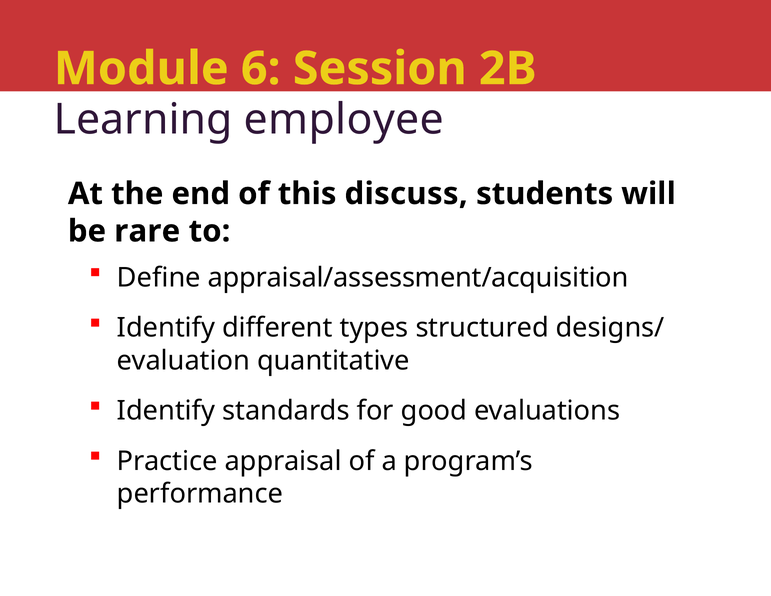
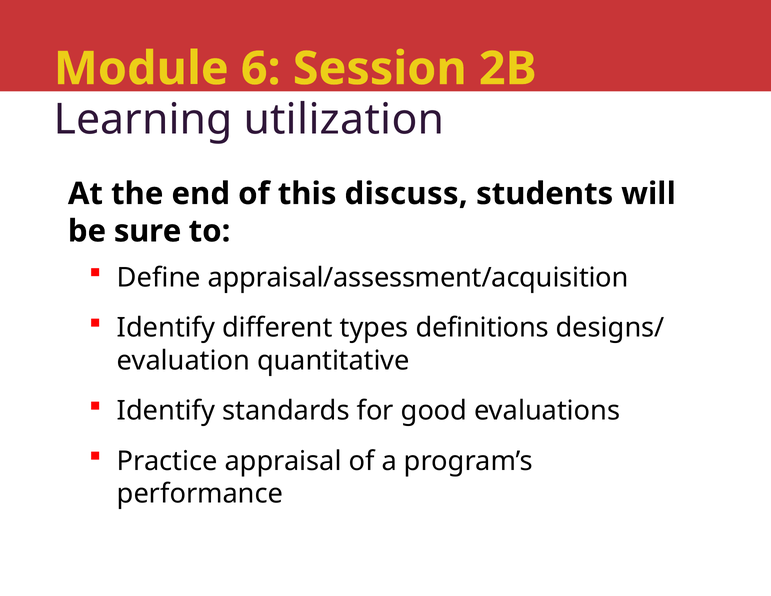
employee: employee -> utilization (344, 120)
rare: rare -> sure (148, 231)
structured: structured -> definitions (482, 328)
